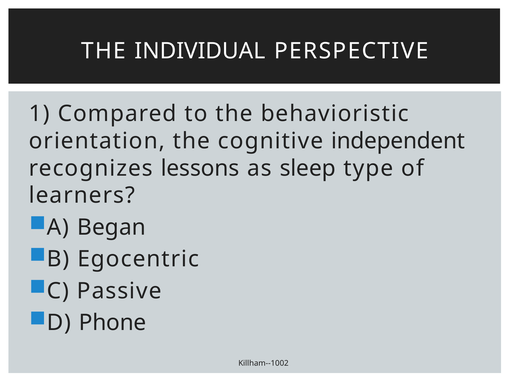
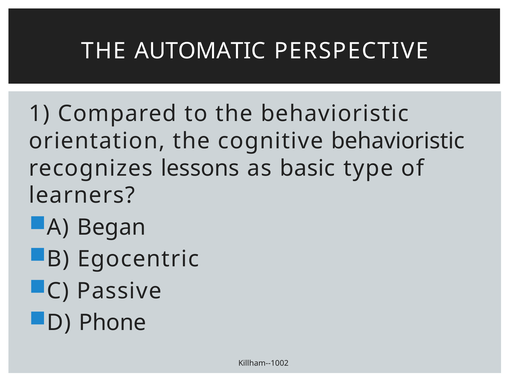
INDIVIDUAL: INDIVIDUAL -> AUTOMATIC (200, 51)
cognitive independent: independent -> behavioristic (398, 141)
sleep: sleep -> basic (308, 168)
